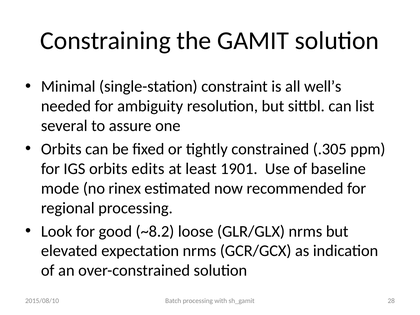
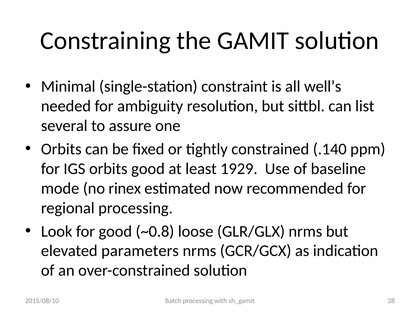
.305: .305 -> .140 (330, 149)
orbits edits: edits -> good (148, 169)
1901: 1901 -> 1929 (239, 169)
~8.2: ~8.2 -> ~0.8 (155, 231)
expectation: expectation -> parameters (140, 251)
